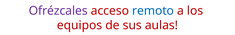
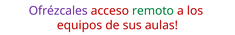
remoto colour: blue -> green (153, 11)
